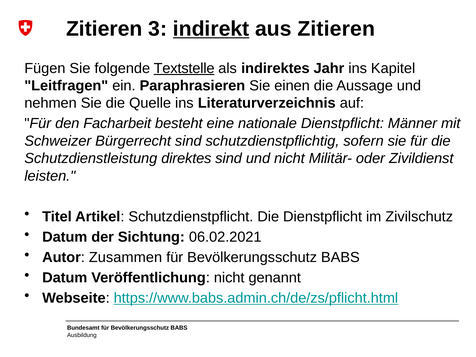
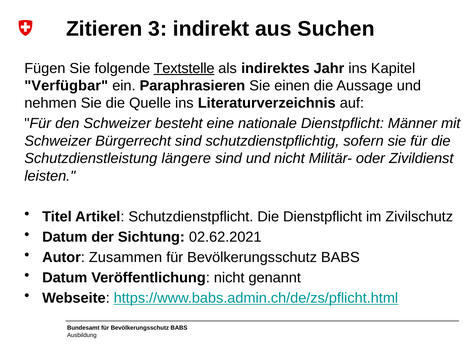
indirekt underline: present -> none (211, 29)
aus Zitieren: Zitieren -> Suchen (336, 29)
Leitfragen: Leitfragen -> Verfügbar (66, 86)
den Facharbeit: Facharbeit -> Schweizer (117, 124)
direktes: direktes -> längere (186, 158)
06.02.2021: 06.02.2021 -> 02.62.2021 (225, 237)
